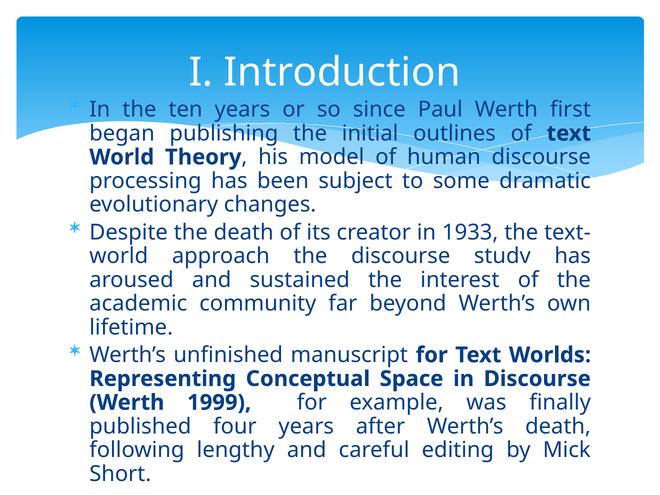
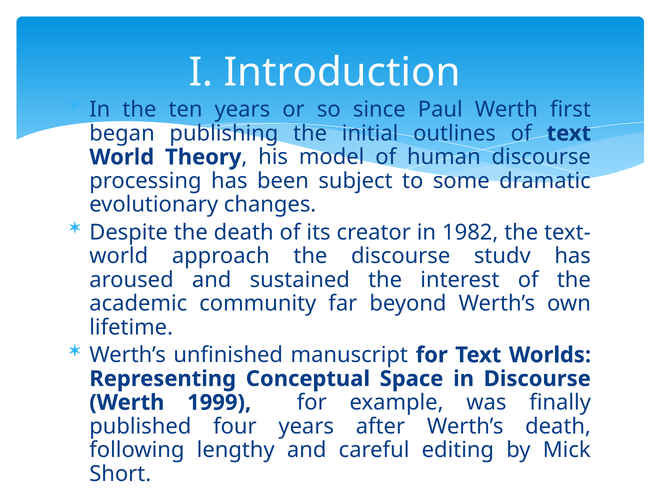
1933: 1933 -> 1982 (470, 232)
